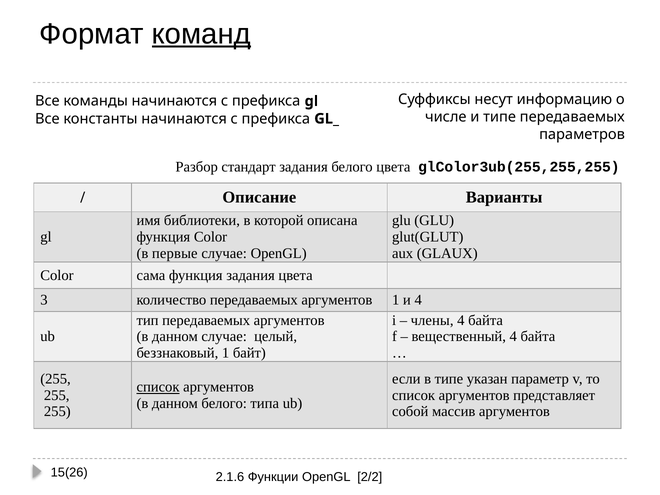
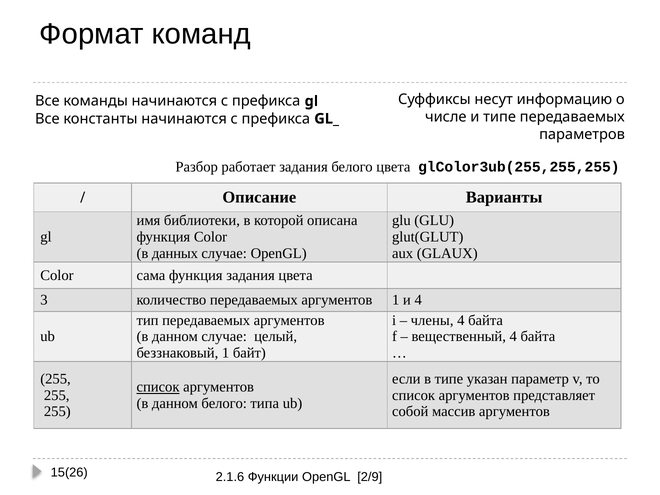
команд underline: present -> none (201, 34)
стандарт: стандарт -> работает (249, 167)
первые: первые -> данных (175, 253)
2/2: 2/2 -> 2/9 (370, 477)
